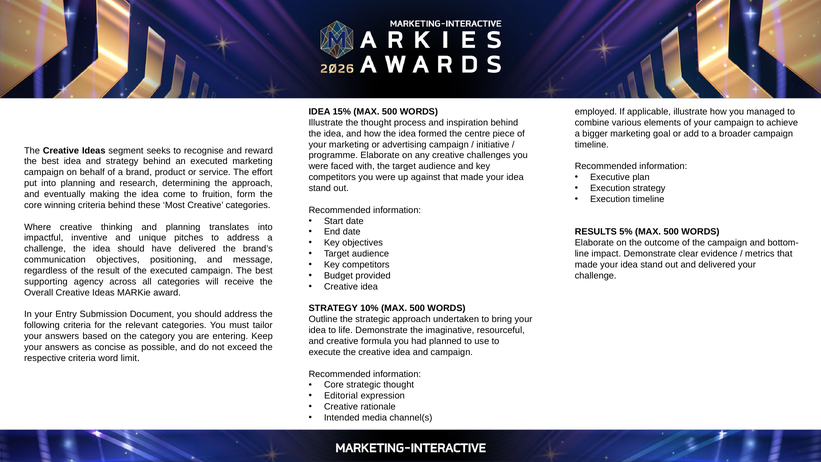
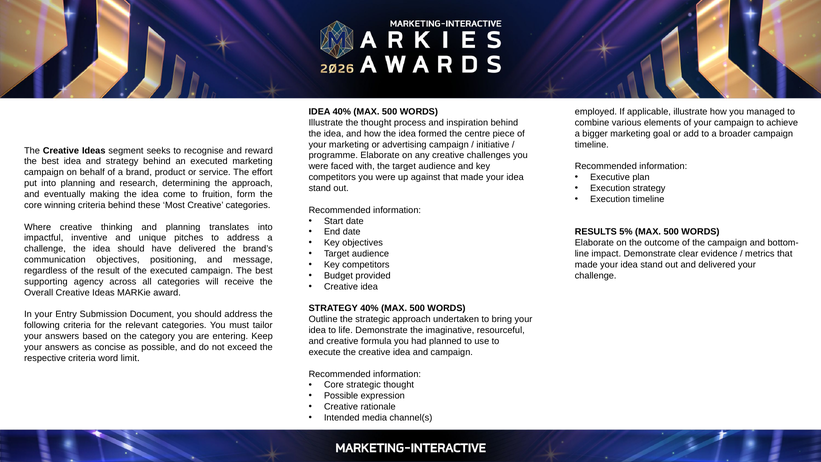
IDEA 15%: 15% -> 40% (342, 112)
STRATEGY 10%: 10% -> 40% (369, 308)
Editorial: Editorial -> Possible (341, 396)
